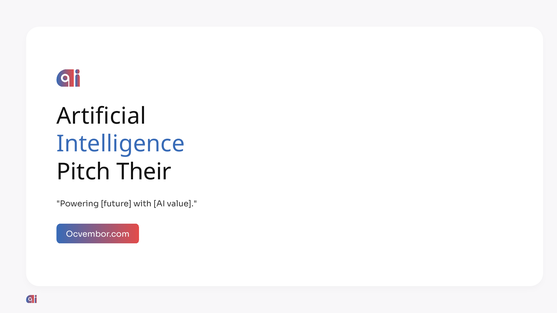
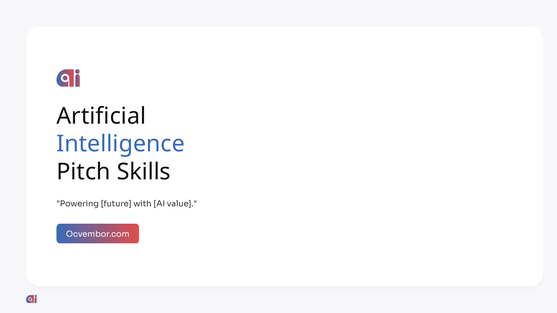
Their: Their -> Skills (144, 172)
